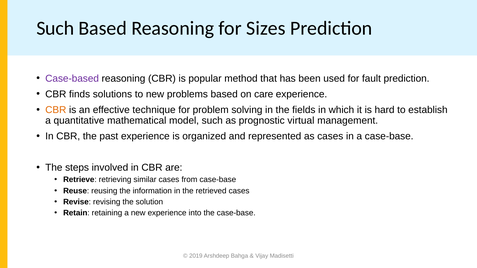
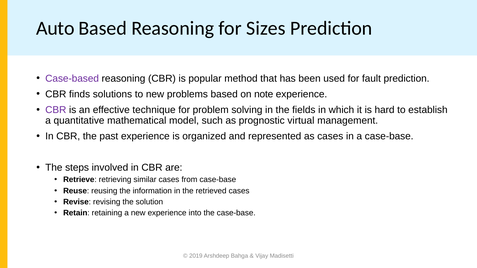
Such: Such -> Auto (55, 28)
care: care -> note (264, 94)
CBR colour: orange -> purple (56, 110)
